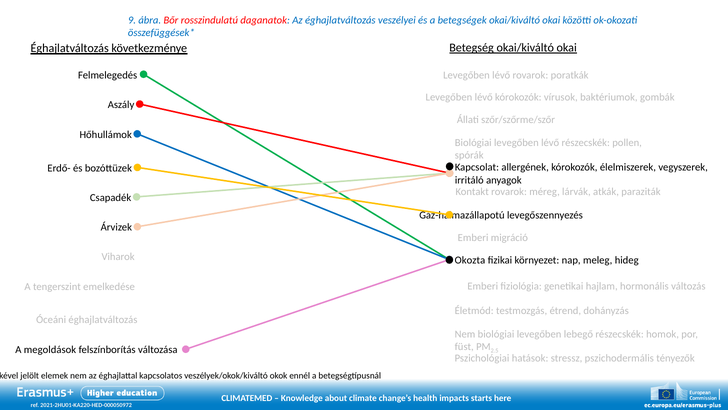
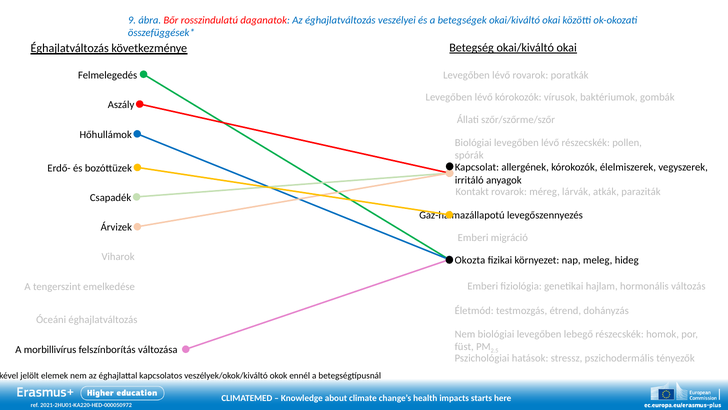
megoldások: megoldások -> morbillivírus (50, 350)
